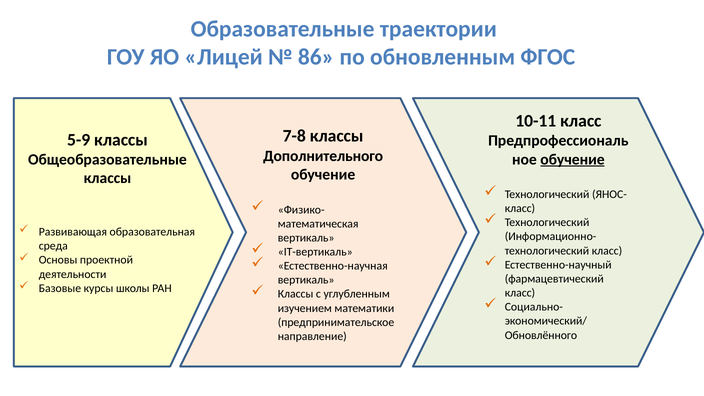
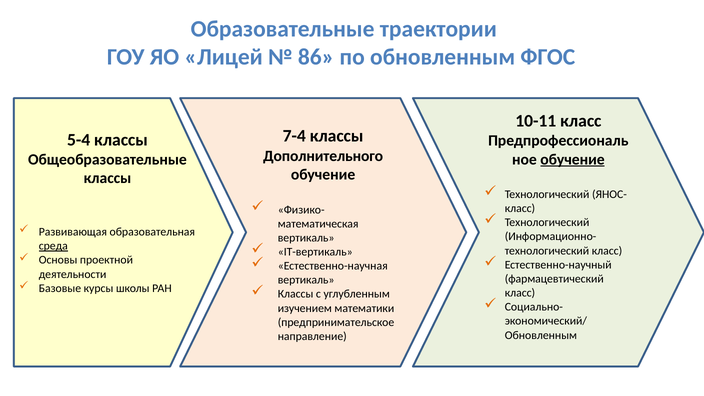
7-8: 7-8 -> 7-4 (294, 136)
5-9: 5-9 -> 5-4 (79, 140)
среда underline: none -> present (53, 246)
Обновлённого: Обновлённого -> Обновленным (541, 335)
